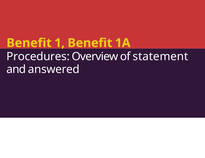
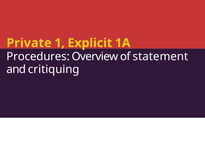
Benefit: Benefit -> Private (29, 43)
1 Benefit: Benefit -> Explicit (90, 43)
answered: answered -> critiquing (54, 70)
